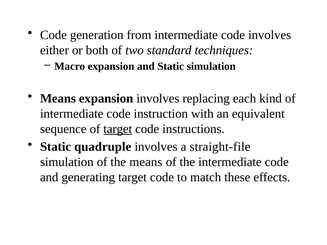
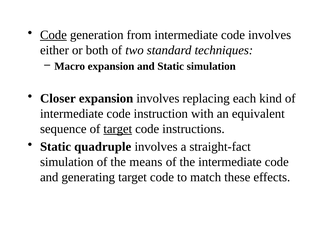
Code underline: none -> present (53, 35)
Means: Means -> Closer (58, 99)
straight-file: straight-file -> straight-fact (220, 147)
